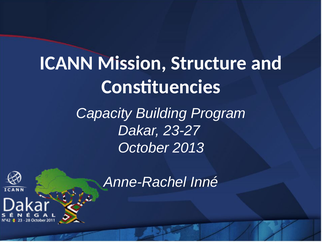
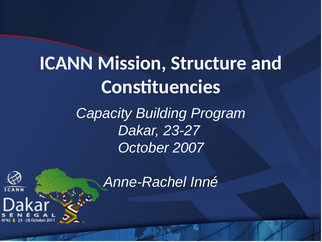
2013: 2013 -> 2007 (188, 148)
